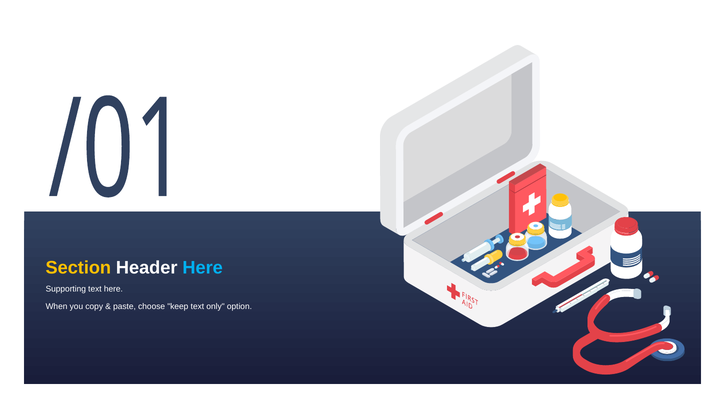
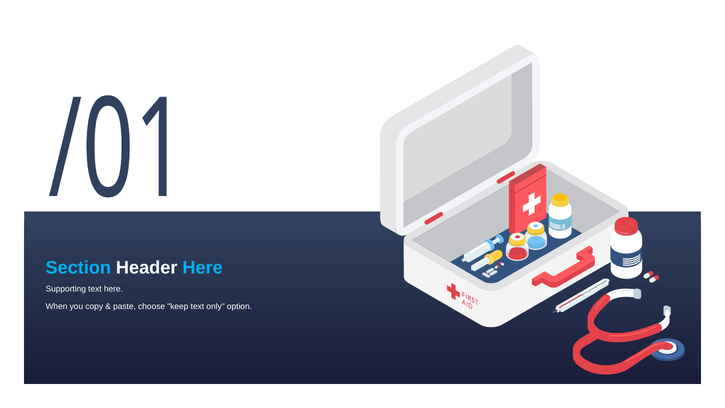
Section colour: yellow -> light blue (78, 268)
